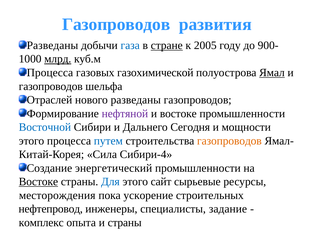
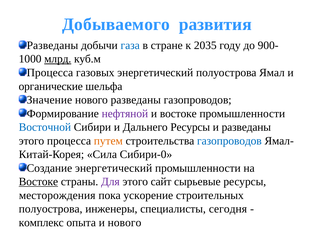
Газопроводов: Газопроводов -> Добываемого (116, 24)
стране underline: present -> none (167, 45)
2005: 2005 -> 2035 (205, 45)
газовых газохимической: газохимической -> энергетический (155, 72)
Ямал underline: present -> none (272, 72)
газопроводов: газопроводов -> органические (51, 86)
Отраслей: Отраслей -> Значение (49, 100)
Дальнего Сегодня: Сегодня -> Ресурсы (190, 127)
и мощности: мощности -> разведаны (246, 127)
путем colour: blue -> orange (108, 140)
газопроводов colour: orange -> blue (229, 140)
Сибири-4: Сибири-4 -> Сибири-0 (146, 154)
Для colour: blue -> purple (110, 181)
нефтепровод: нефтепровод -> полуострова (51, 208)
задание: задание -> сегодня (228, 208)
и страны: страны -> нового (125, 222)
